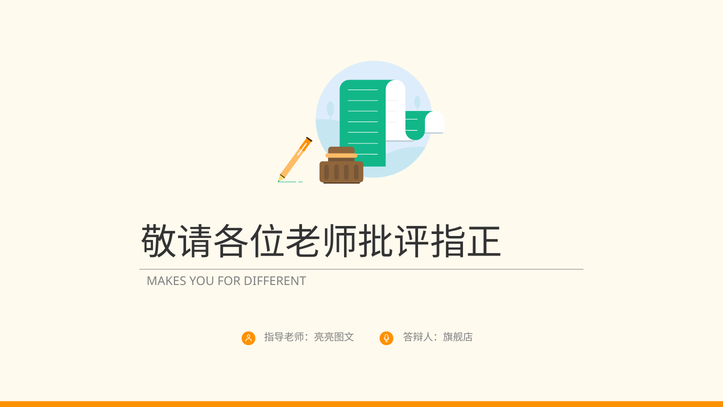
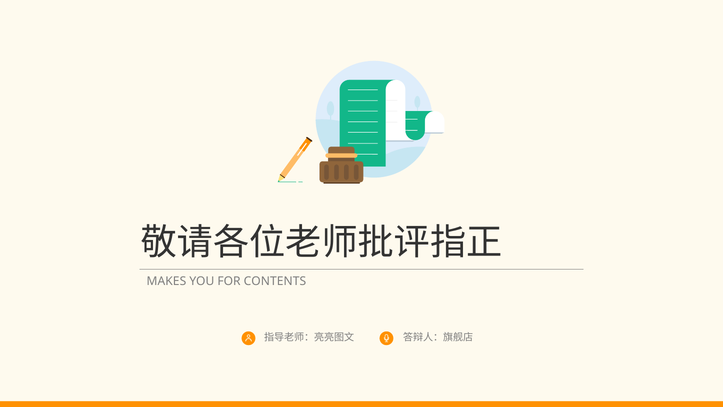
DIFFERENT: DIFFERENT -> CONTENTS (275, 281)
